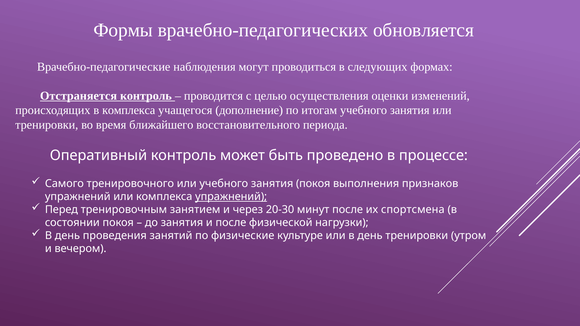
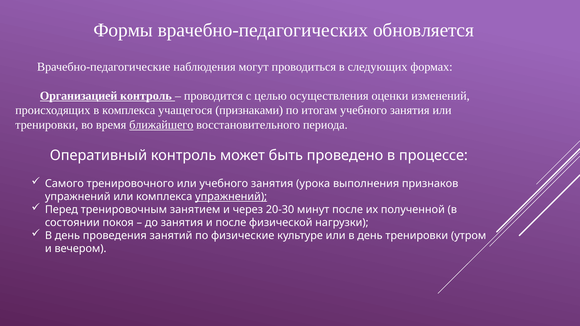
Отстраняется: Отстраняется -> Организацией (79, 96)
дополнение: дополнение -> признаками (249, 110)
ближайшего underline: none -> present (161, 125)
занятия покоя: покоя -> урока (313, 184)
спортсмена: спортсмена -> полученной (413, 210)
